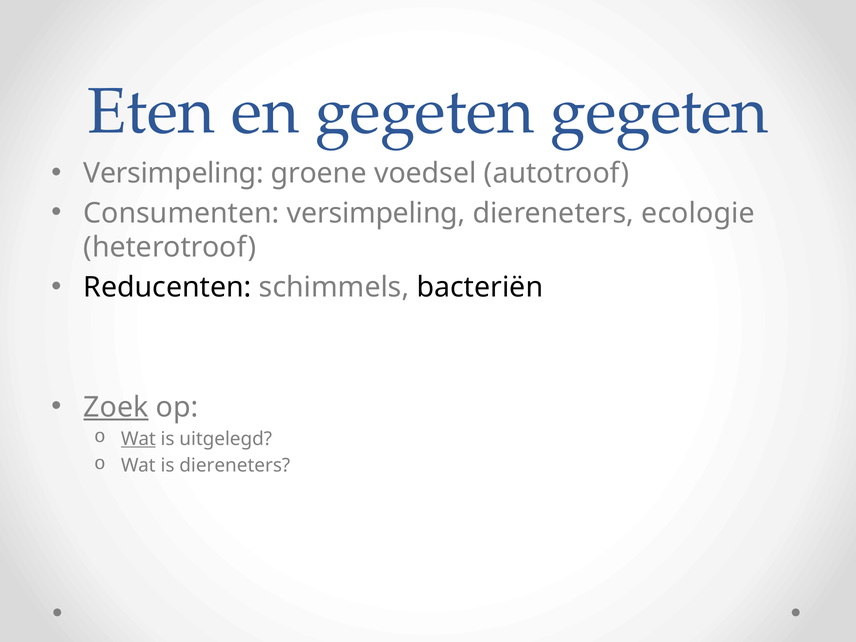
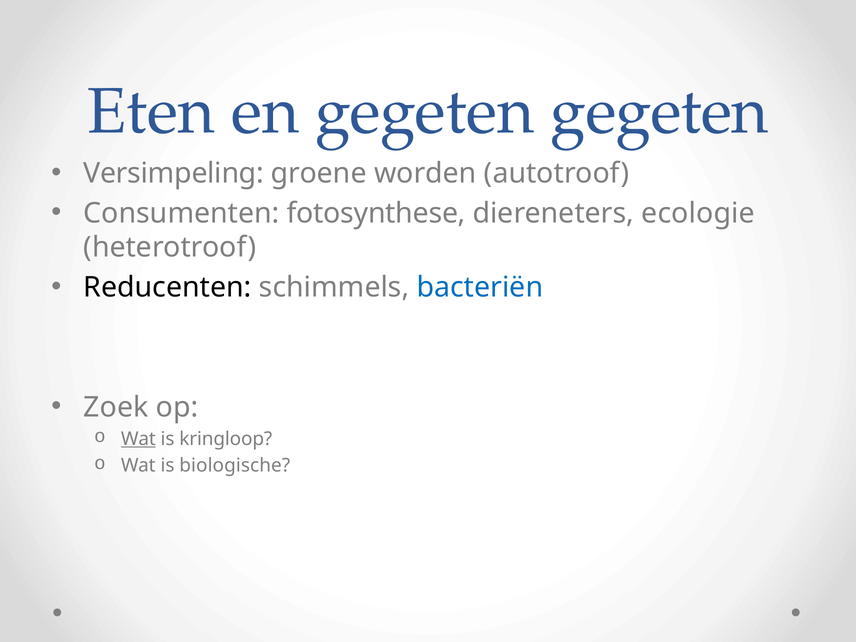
voedsel: voedsel -> worden (425, 173)
Consumenten versimpeling: versimpeling -> fotosynthese (376, 213)
bacteriën colour: black -> blue (480, 287)
Zoek underline: present -> none (116, 407)
uitgelegd: uitgelegd -> kringloop (226, 439)
is diereneters: diereneters -> biologische (235, 465)
